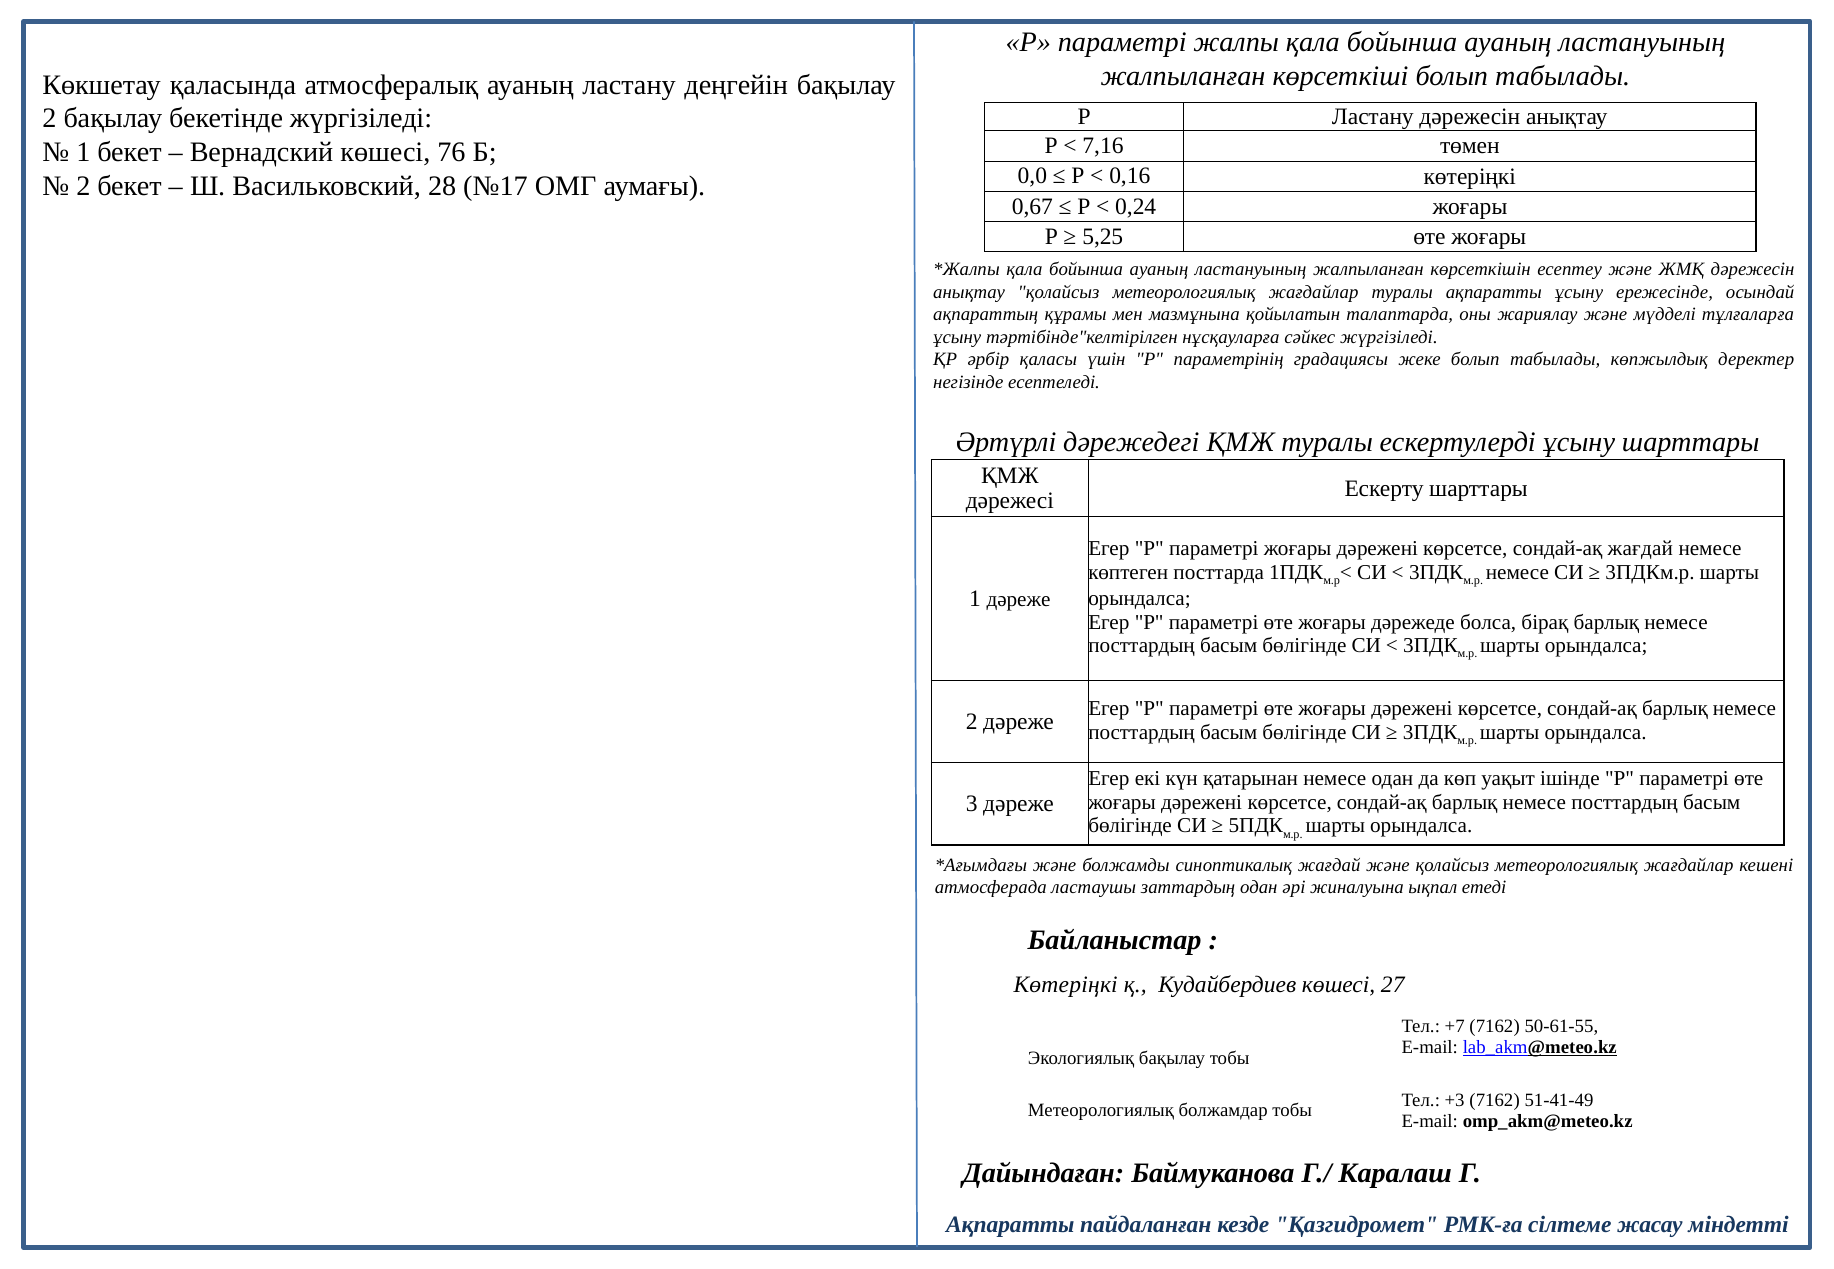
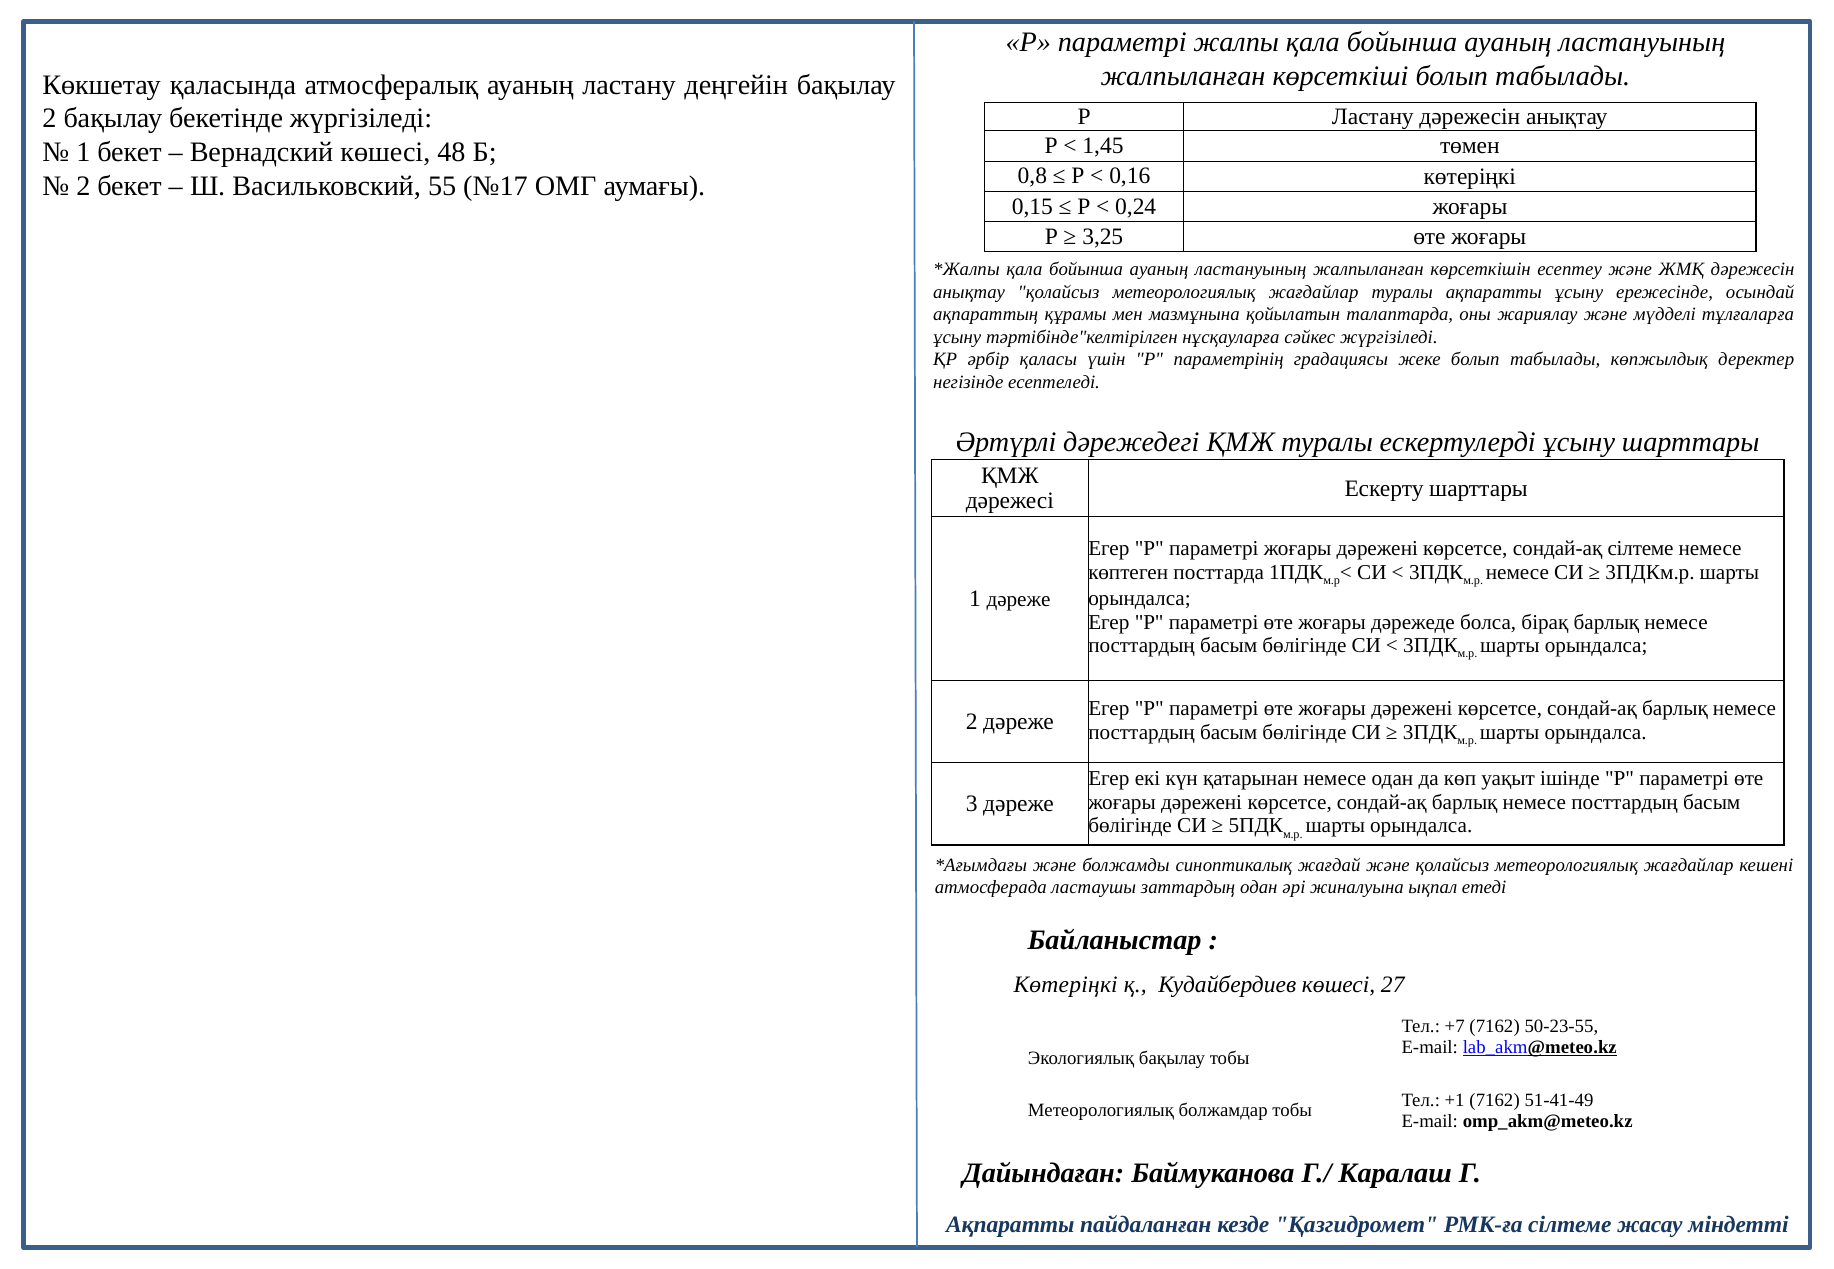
7,16: 7,16 -> 1,45 (1103, 146)
76: 76 -> 48 (451, 153)
0,0: 0,0 -> 0,8 (1032, 176)
28: 28 -> 55 (442, 186)
0,67: 0,67 -> 0,15 (1032, 206)
5,25: 5,25 -> 3,25 (1103, 237)
сондай-ақ жағдай: жағдай -> сілтеме (1641, 549)
50-61-55: 50-61-55 -> 50-23-55 (1561, 1027)
+3: +3 -> +1 (1455, 1101)
